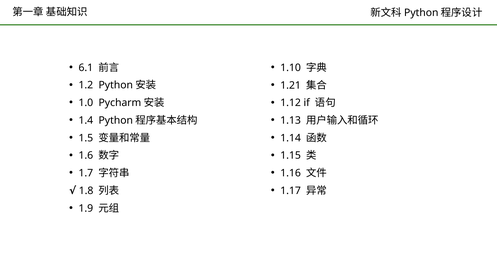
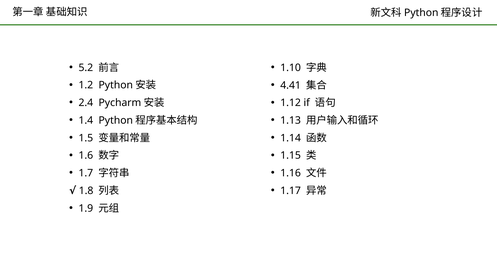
6.1: 6.1 -> 5.2 (86, 68)
1.21: 1.21 -> 4.41 (291, 85)
1.0: 1.0 -> 2.4 (86, 103)
